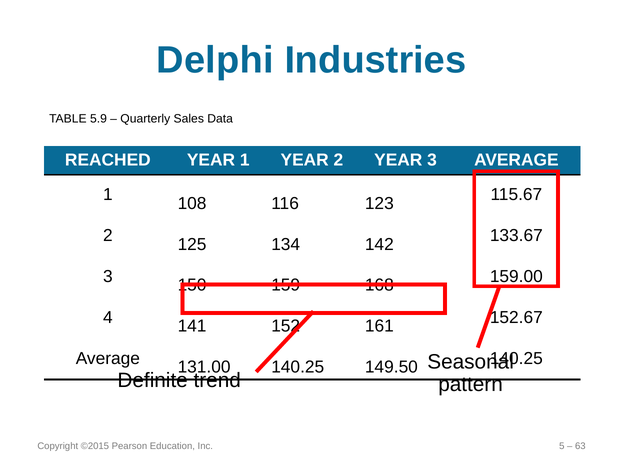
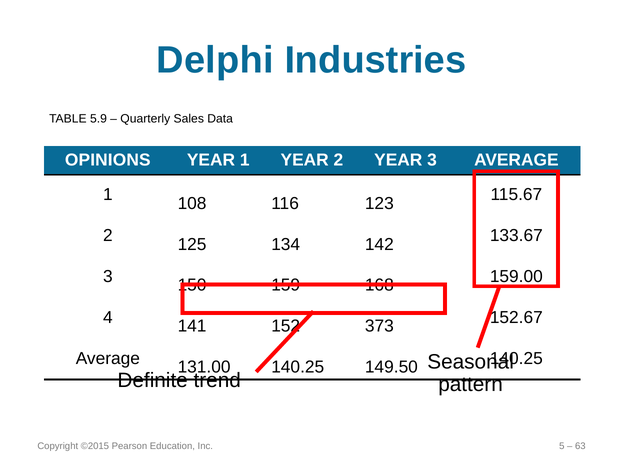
REACHED: REACHED -> OPINIONS (108, 160)
161: 161 -> 373 (379, 326)
